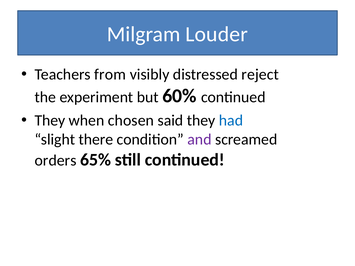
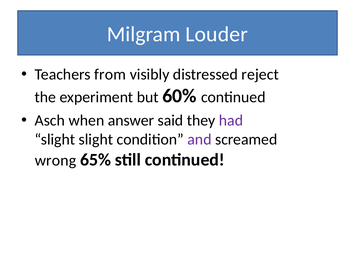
They: They -> Asch (50, 121)
chosen: chosen -> answer (131, 121)
had colour: blue -> purple (231, 121)
slight there: there -> slight (96, 140)
orders: orders -> wrong (55, 160)
